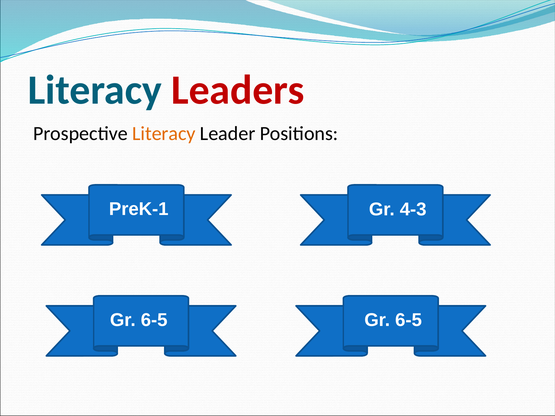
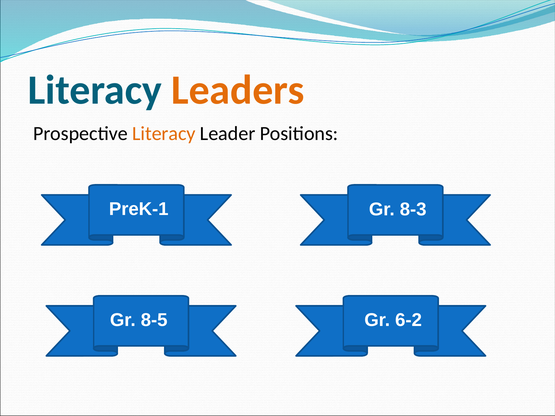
Leaders colour: red -> orange (238, 90)
4-3: 4-3 -> 8-3 (413, 209)
6-5: 6-5 -> 8-5 (154, 320)
6-5: 6-5 -> 6-2 (409, 320)
